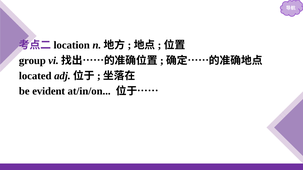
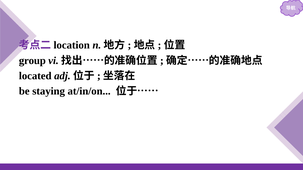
evident: evident -> staying (49, 91)
